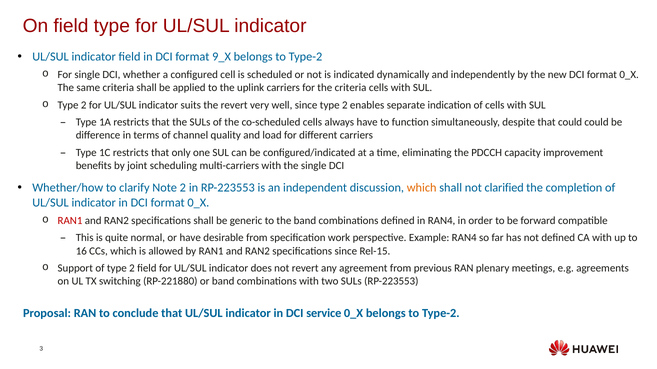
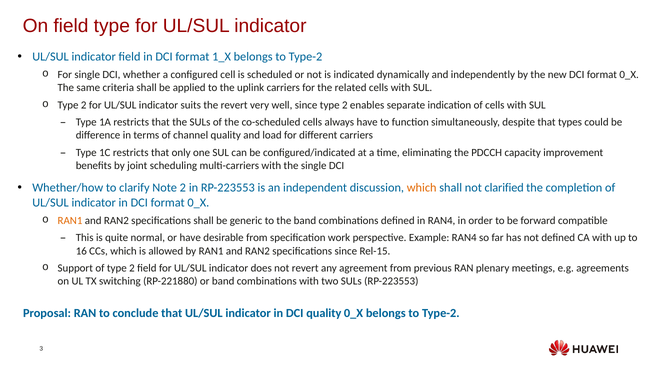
9_X: 9_X -> 1_X (222, 57)
the criteria: criteria -> related (351, 88)
that could: could -> types (570, 122)
RAN1 colour: red -> orange (70, 221)
DCI service: service -> quality (324, 314)
